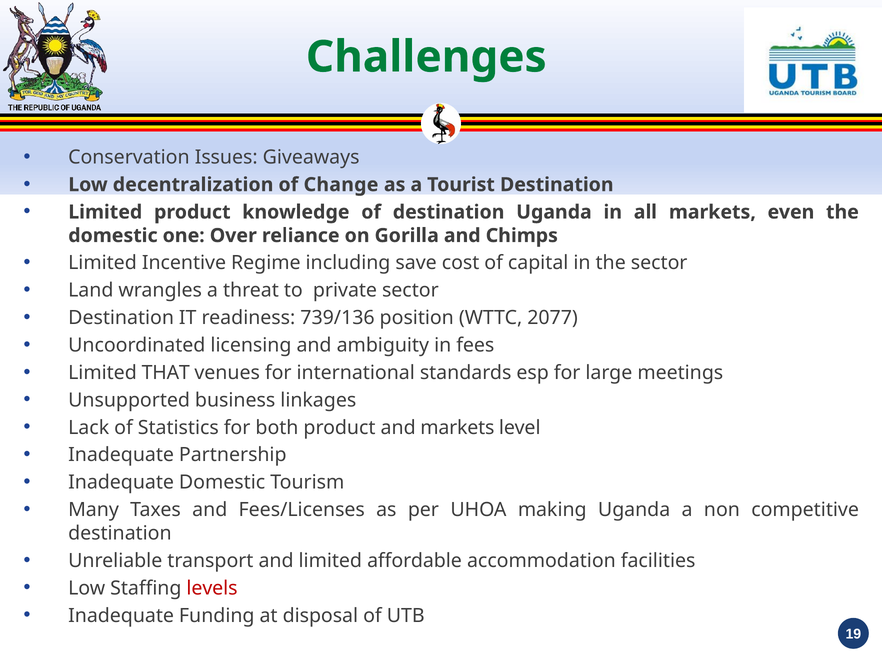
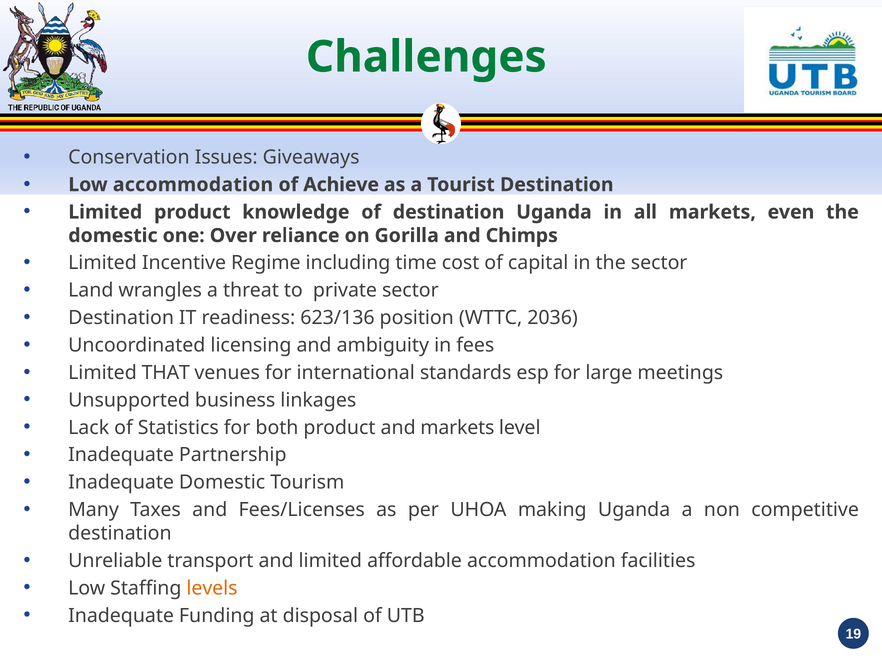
Low decentralization: decentralization -> accommodation (193, 185)
Change: Change -> Achieve (341, 185)
save: save -> time (416, 263)
739/136: 739/136 -> 623/136 (338, 318)
2077: 2077 -> 2036 (553, 318)
levels colour: red -> orange (212, 588)
